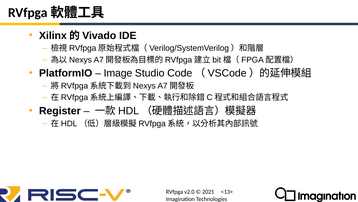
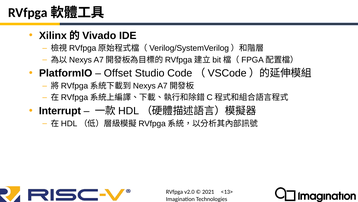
Image: Image -> Offset (118, 73)
Register: Register -> Interrupt (60, 111)
